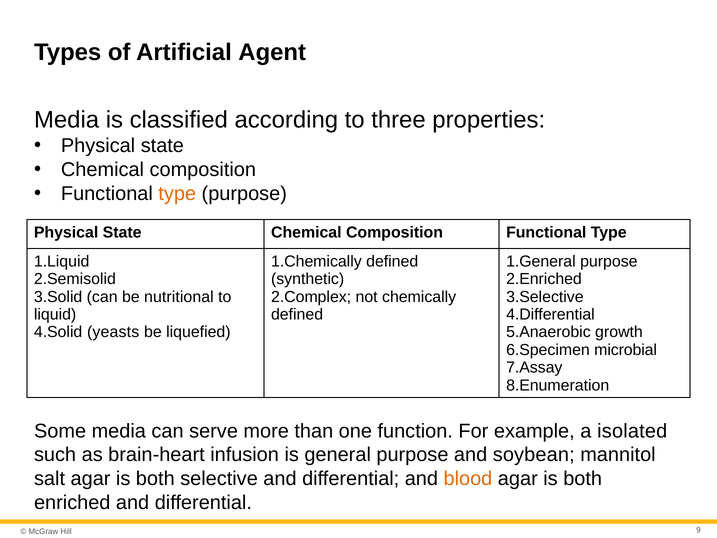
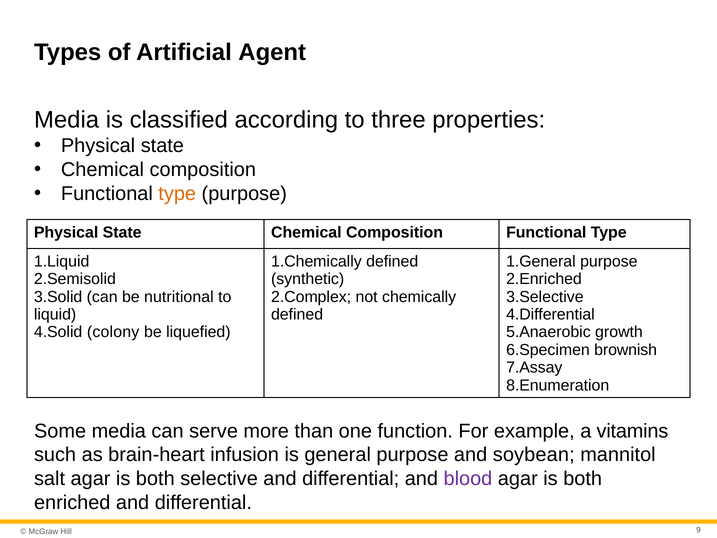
yeasts: yeasts -> colony (113, 332)
microbial: microbial -> brownish (626, 350)
isolated: isolated -> vitamins (632, 431)
blood colour: orange -> purple (468, 479)
